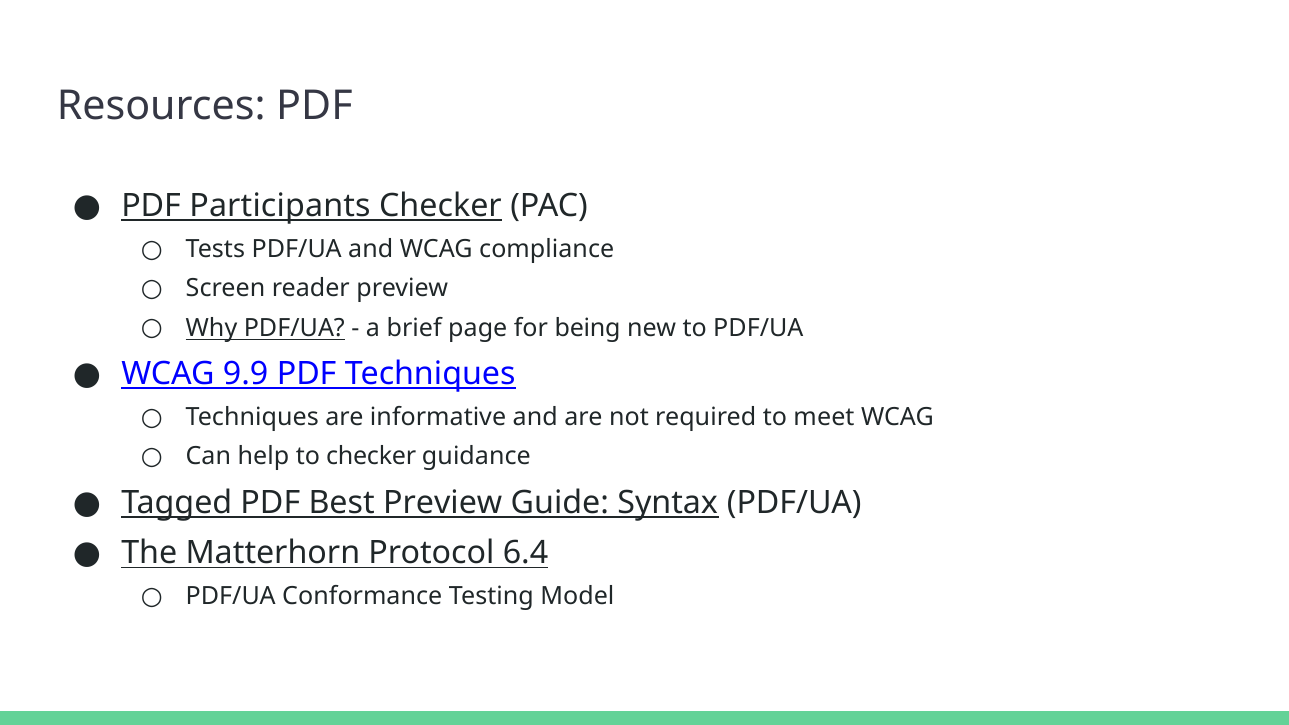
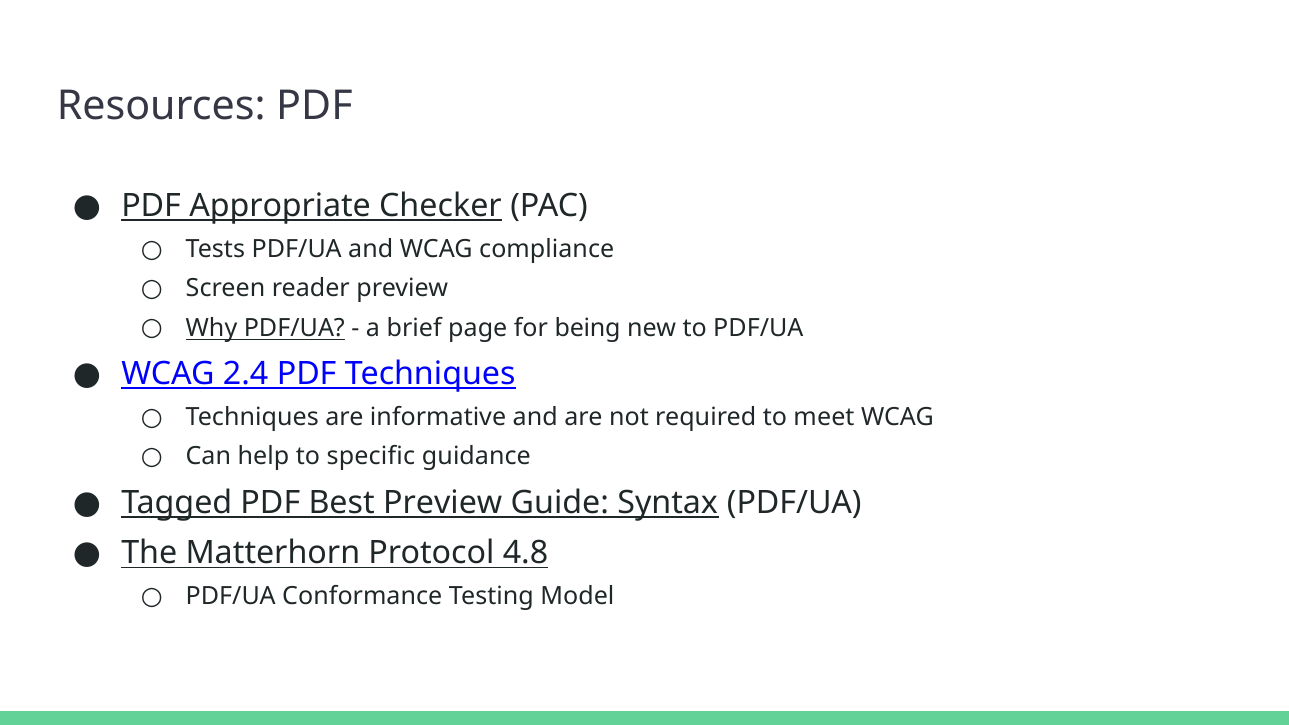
Participants: Participants -> Appropriate (280, 206)
9.9: 9.9 -> 2.4 (246, 374)
to checker: checker -> specific (371, 457)
6.4: 6.4 -> 4.8 (525, 553)
